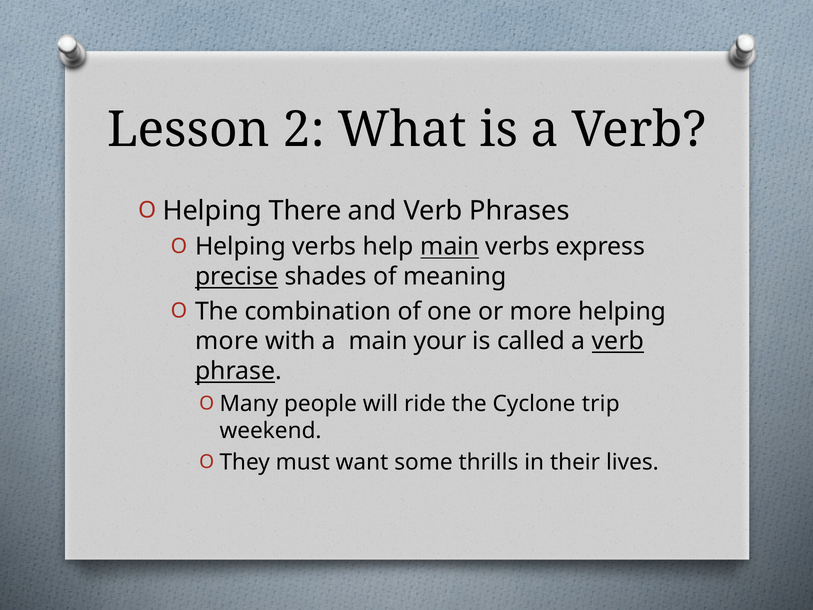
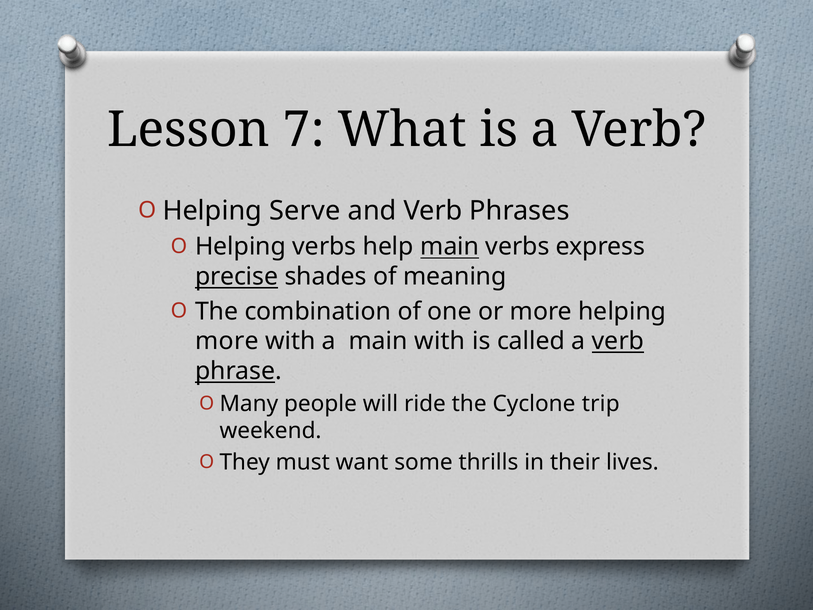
2: 2 -> 7 (304, 130)
There: There -> Serve (305, 211)
main your: your -> with (440, 341)
